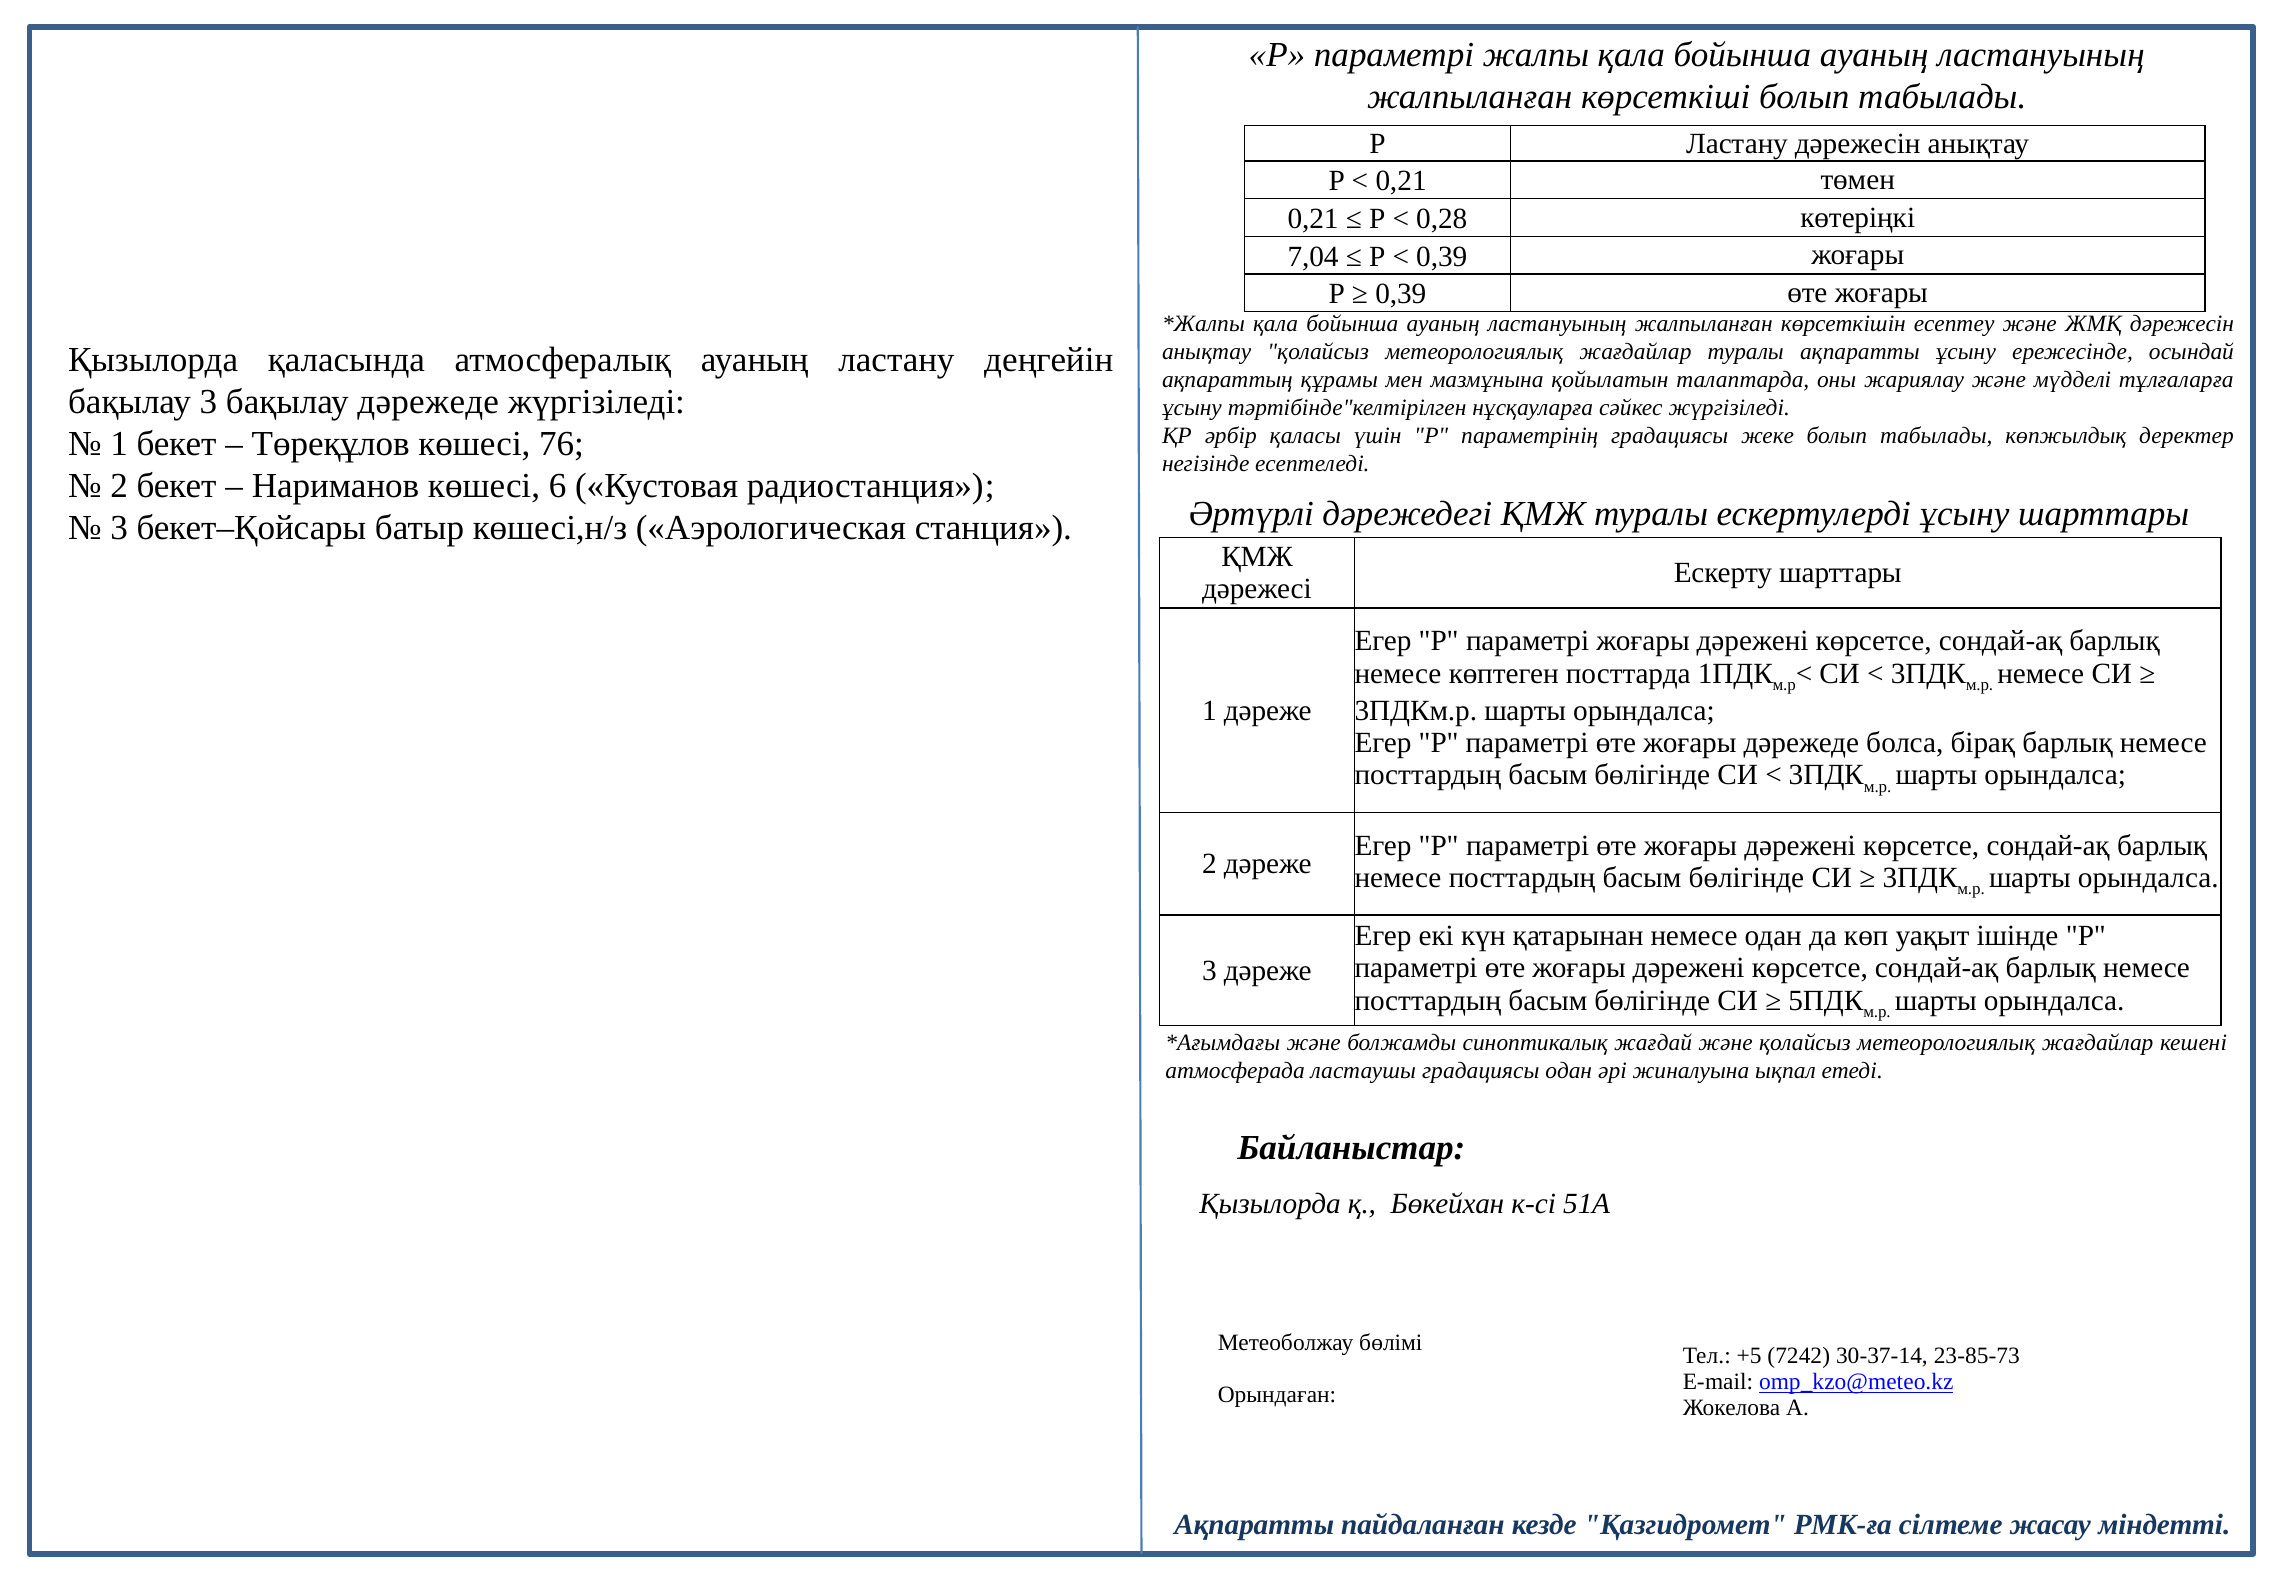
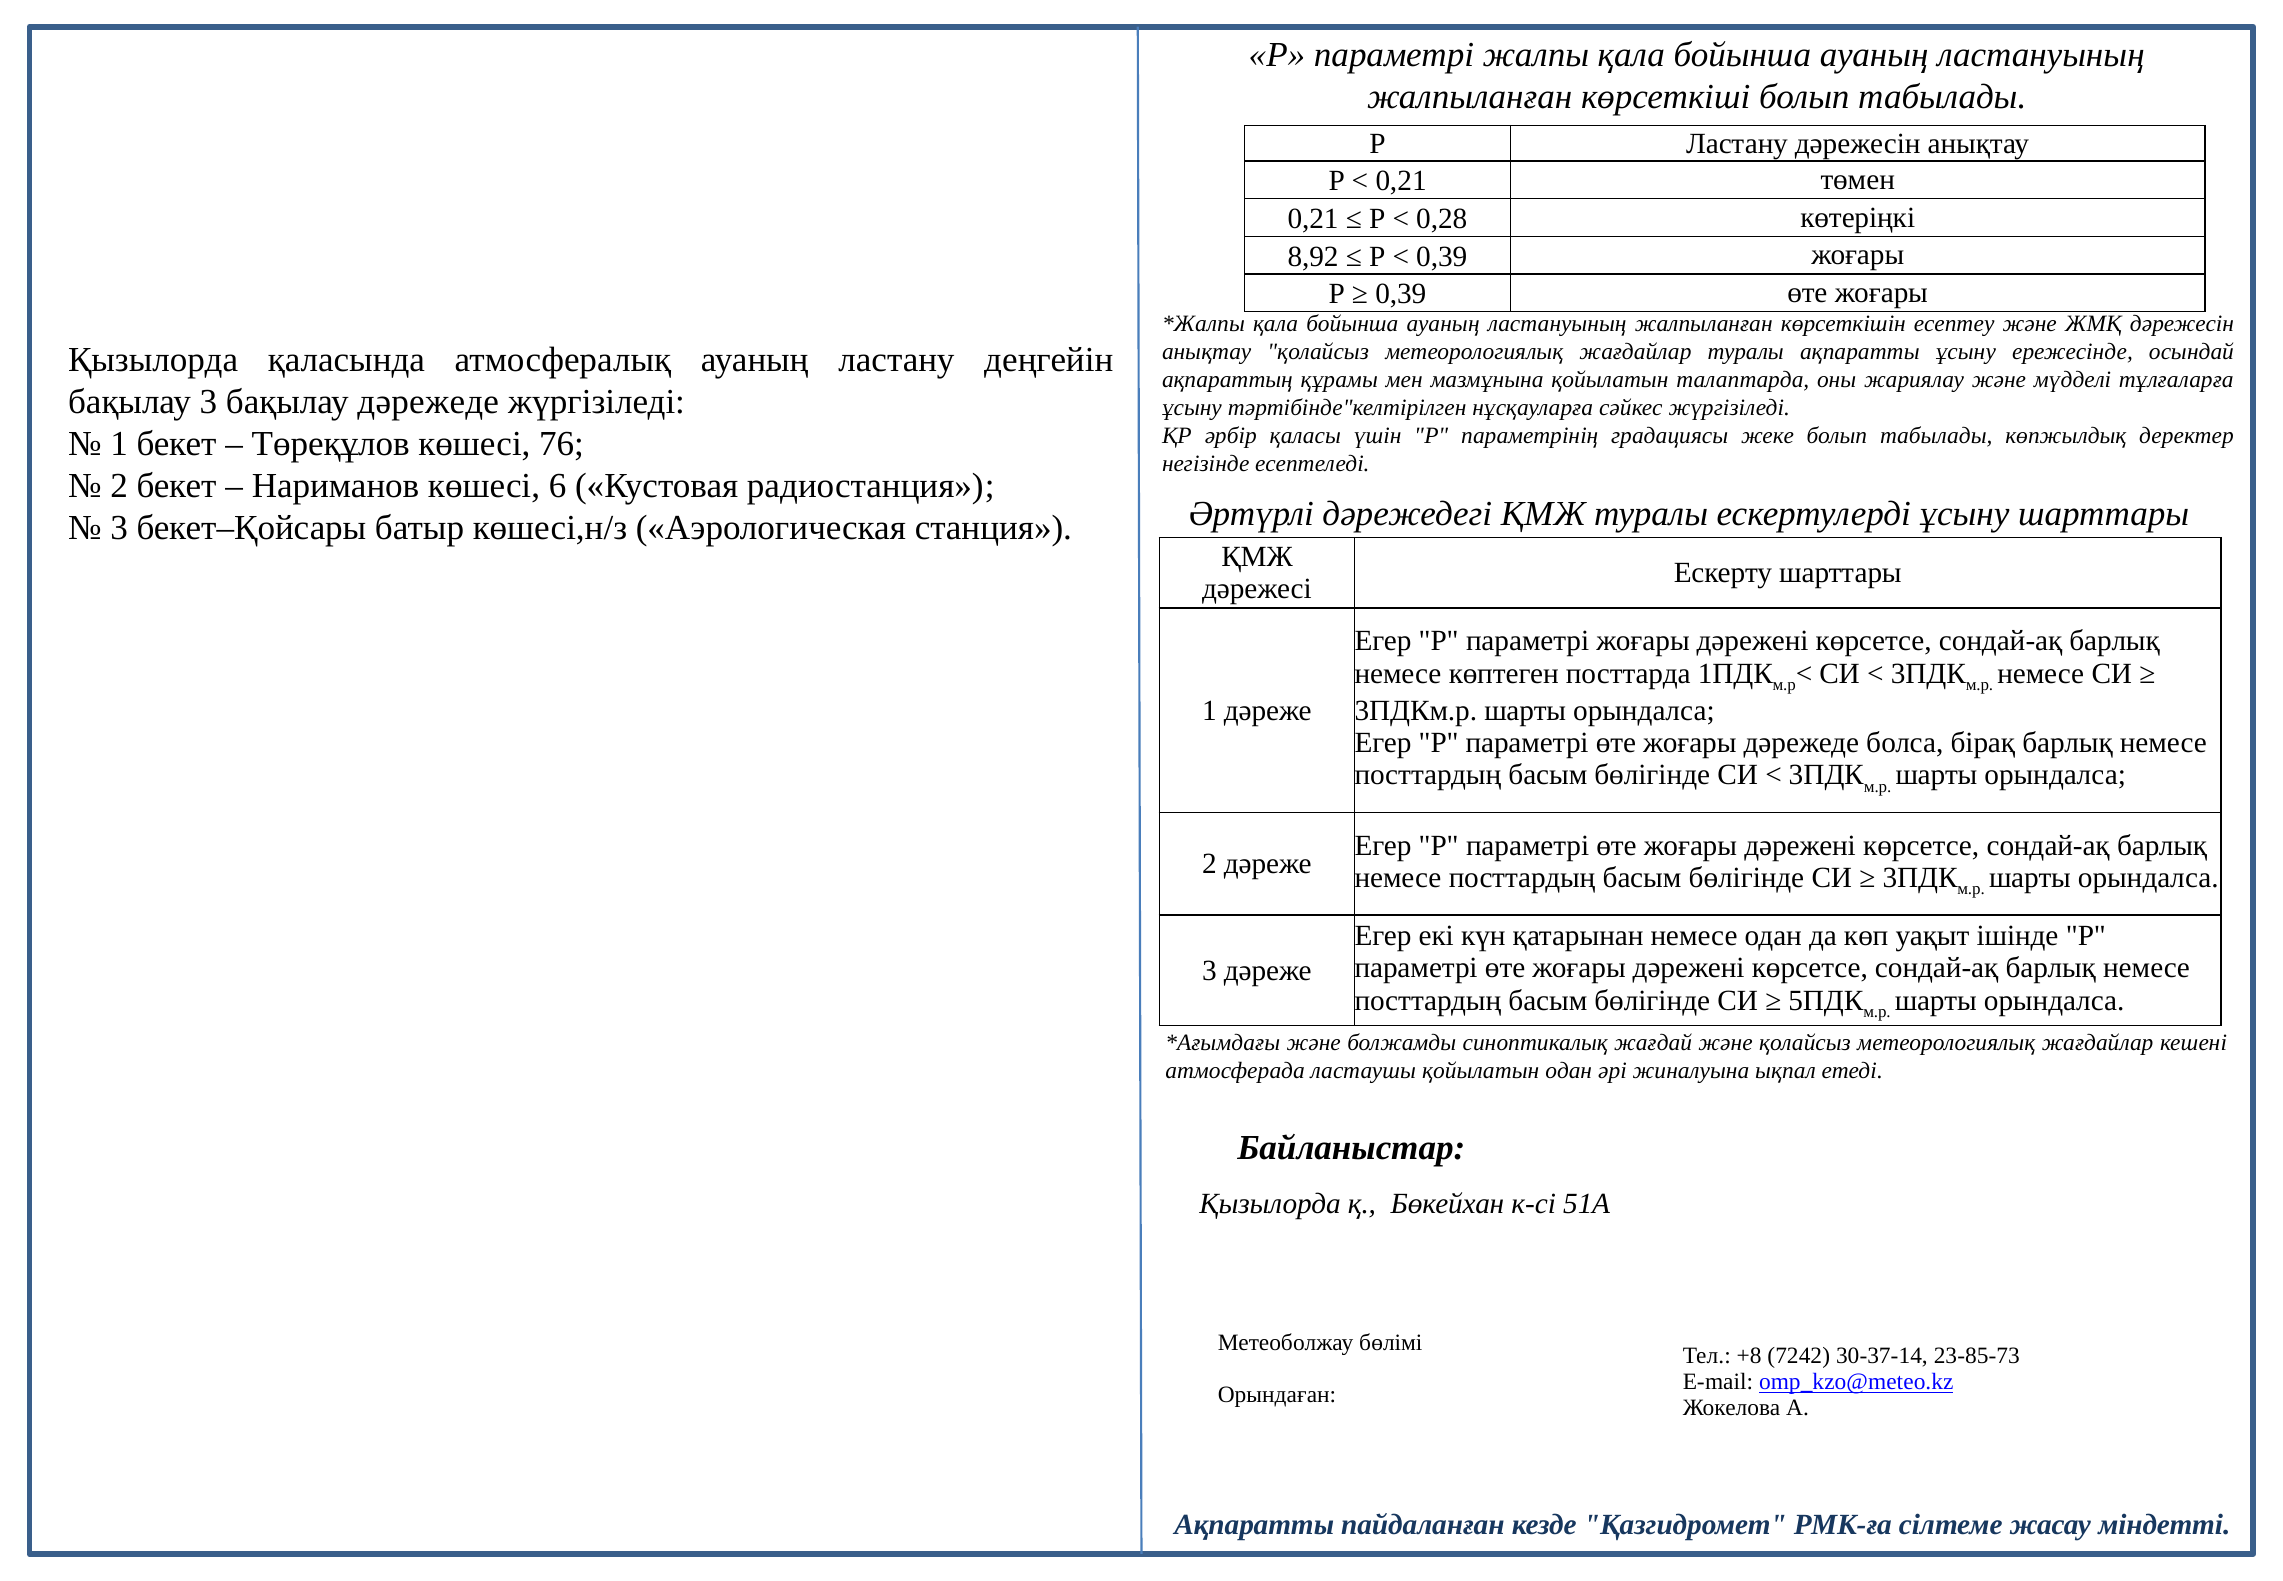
7,04: 7,04 -> 8,92 (1313, 256)
ластаушы градациясы: градациясы -> қойылатын (1481, 1070)
+5: +5 -> +8 (1749, 1356)
